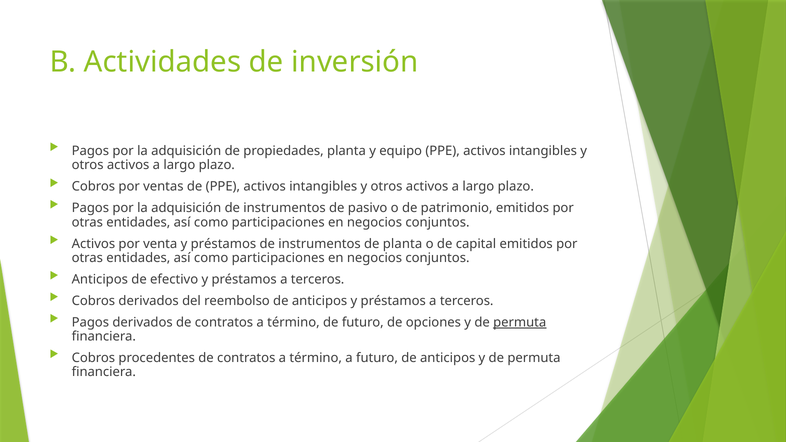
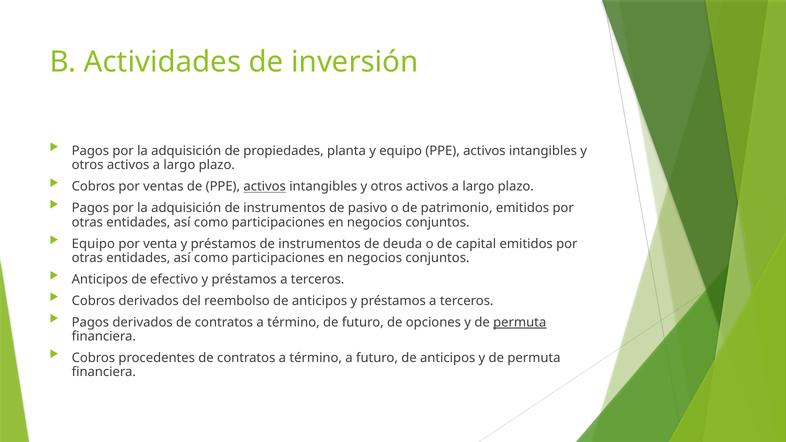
activos underline: none -> present (265, 187)
Activos: Activos -> Equipo (93, 244)
de planta: planta -> deuda (403, 244)
